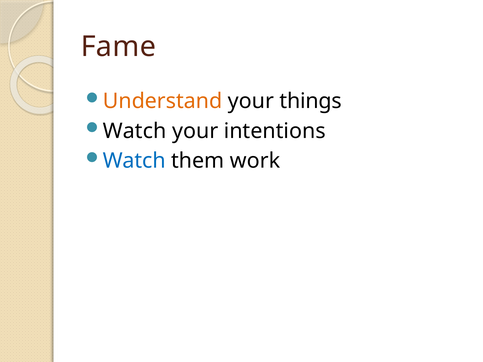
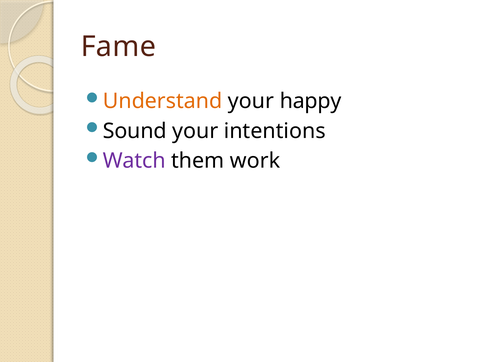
things: things -> happy (311, 101)
Watch: Watch -> Sound (135, 131)
Watch colour: blue -> purple (134, 161)
